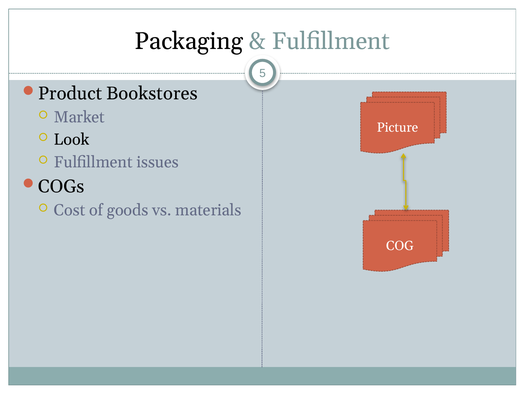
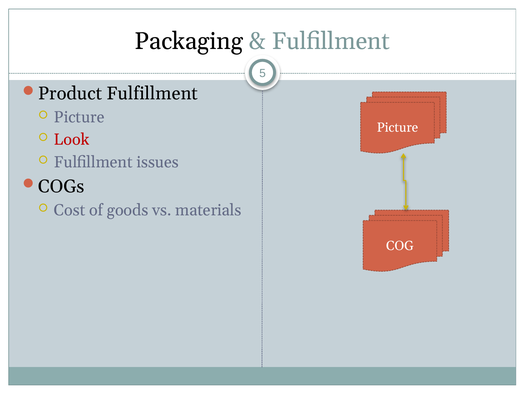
Product Bookstores: Bookstores -> Fulfillment (152, 94)
Market: Market -> Picture (79, 117)
Look colour: black -> red (72, 140)
